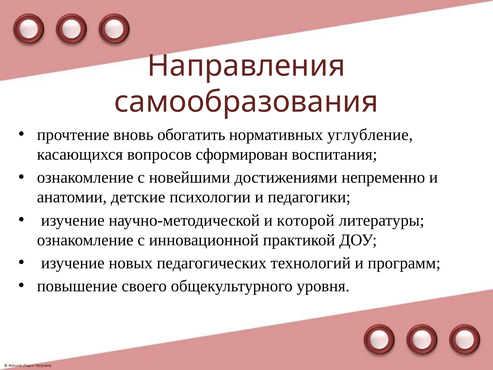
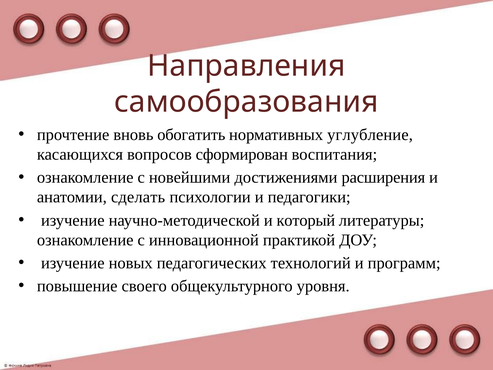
непременно: непременно -> расширения (383, 177)
детские: детские -> сделать (138, 197)
которой: которой -> который (306, 220)
